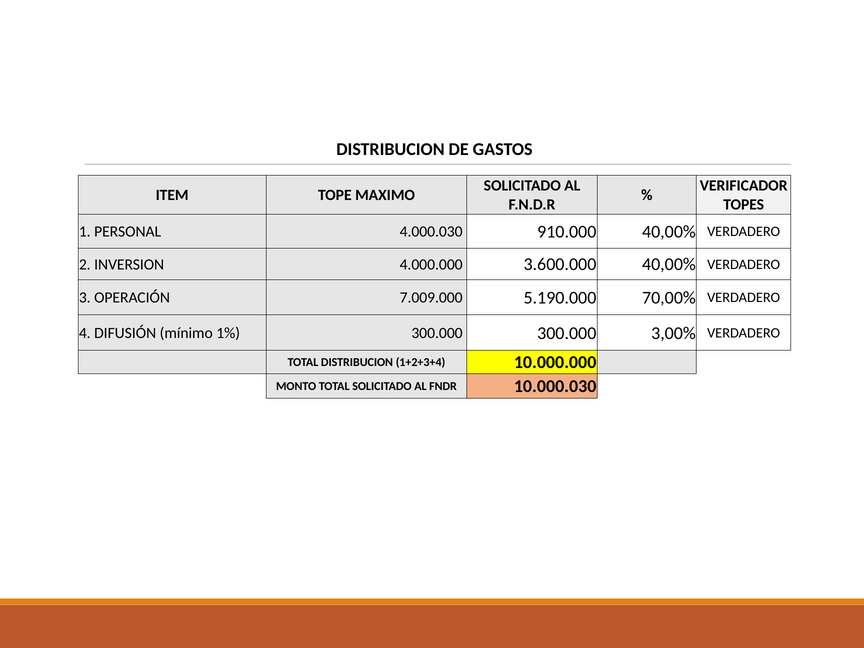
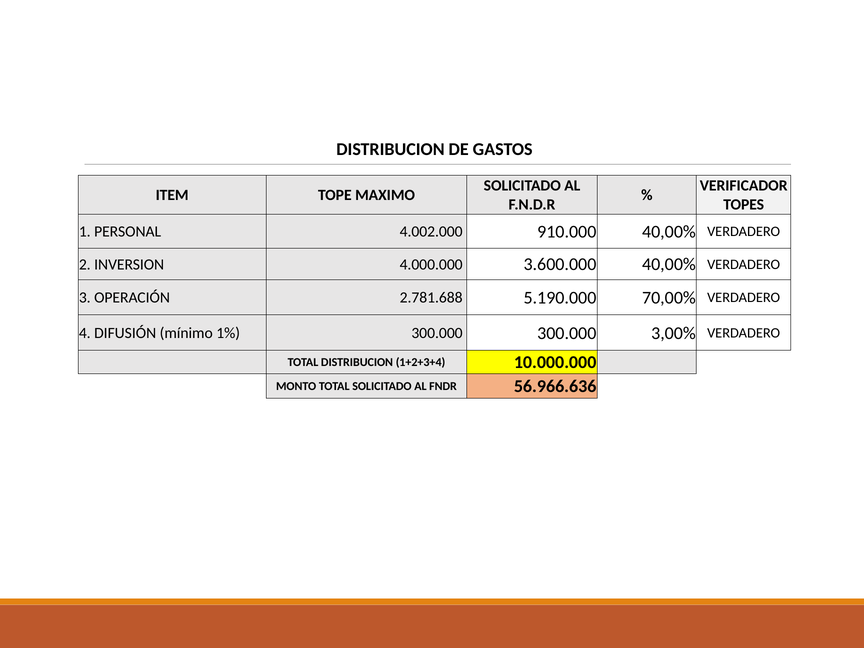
4.000.030: 4.000.030 -> 4.002.000 (431, 232)
7.009.000: 7.009.000 -> 2.781.688 (431, 298)
10.000.030: 10.000.030 -> 56.966.636 (555, 386)
